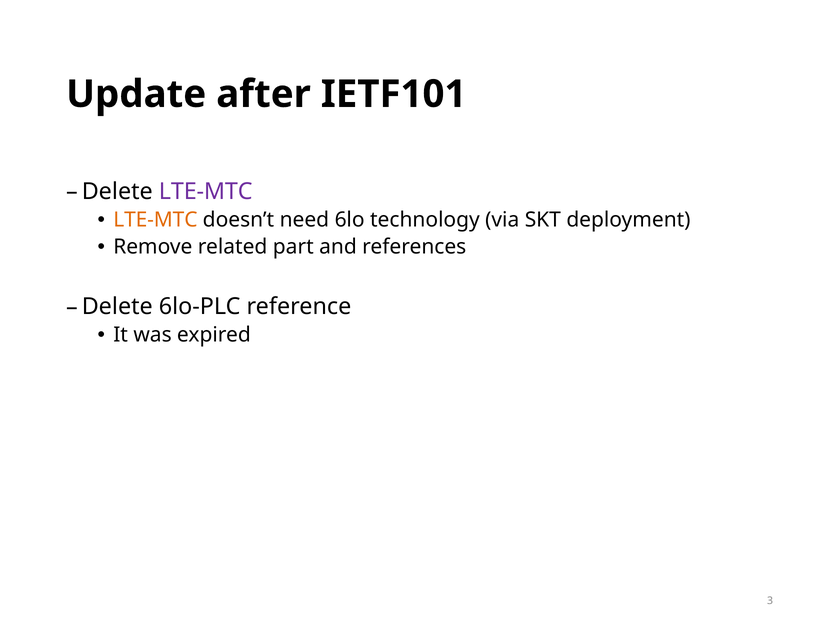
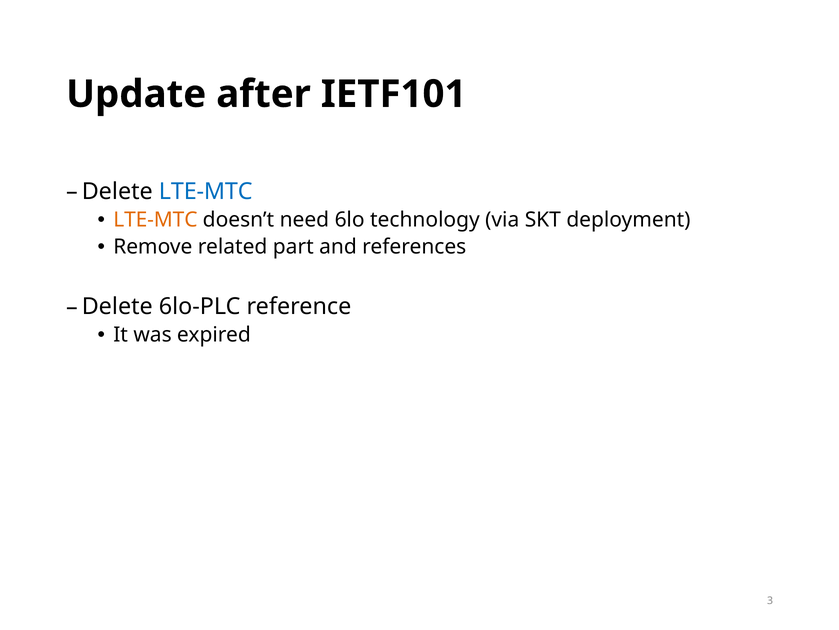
LTE-MTC colour: purple -> blue (206, 191)
